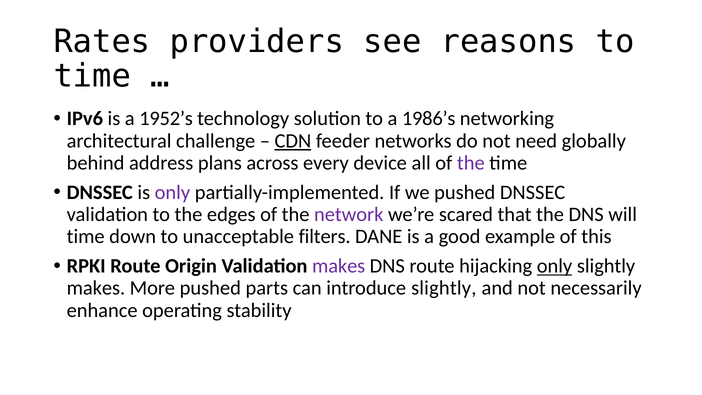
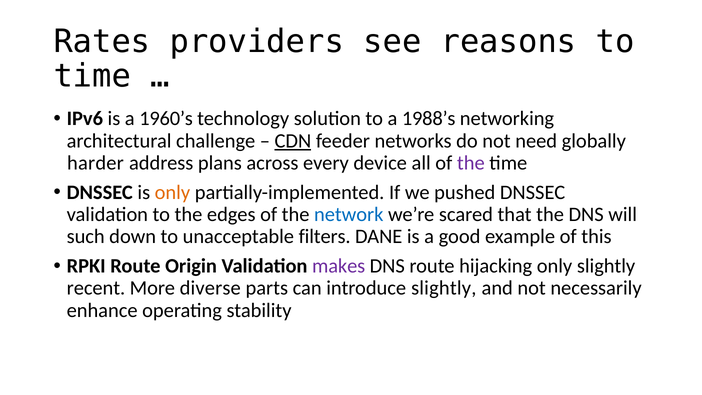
1952’s: 1952’s -> 1960’s (166, 119)
1986’s: 1986’s -> 1988’s (429, 119)
behind: behind -> harder (95, 163)
only colour: purple -> orange (172, 192)
network colour: purple -> blue (349, 214)
time: time -> such (86, 237)
only underline: present -> none (555, 266)
makes: makes -> recent (96, 288)
More pushed: pushed -> diverse (210, 288)
